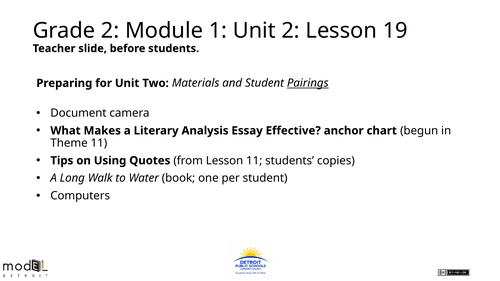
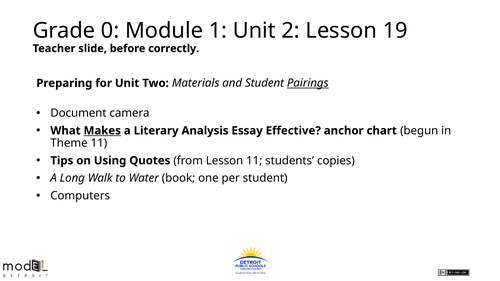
Grade 2: 2 -> 0 (110, 31)
before students: students -> correctly (174, 49)
Makes underline: none -> present (102, 131)
